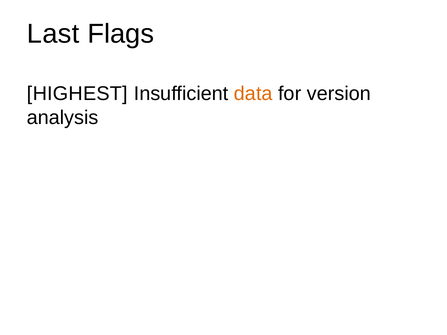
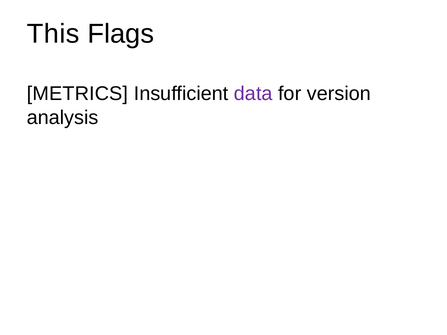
Last: Last -> This (53, 34)
HIGHEST: HIGHEST -> METRICS (77, 94)
data colour: orange -> purple (253, 94)
